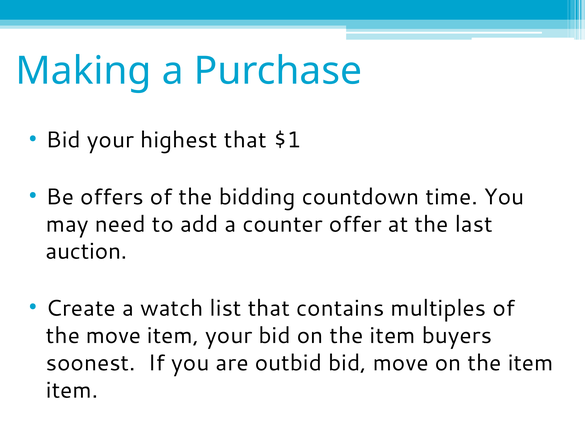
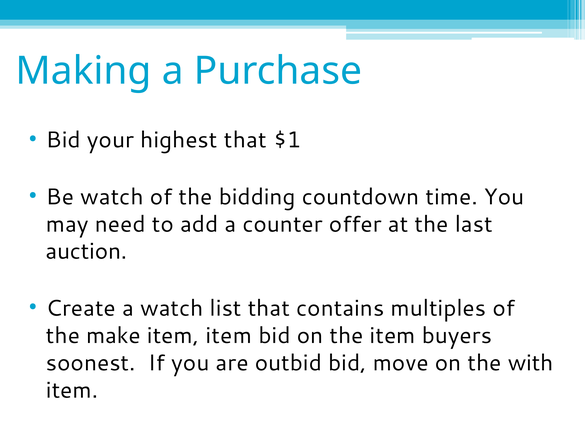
Be offers: offers -> watch (112, 197)
the move: move -> make (114, 335)
item your: your -> item (229, 335)
move on the item: item -> with (531, 363)
